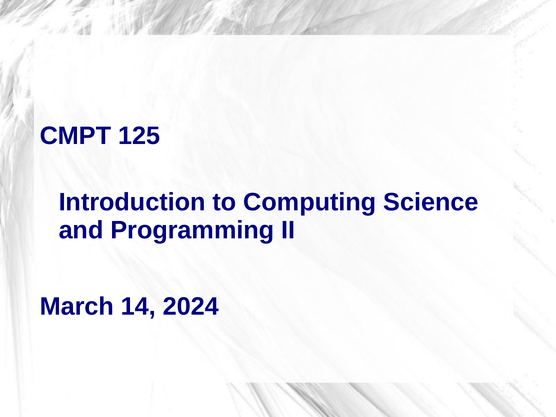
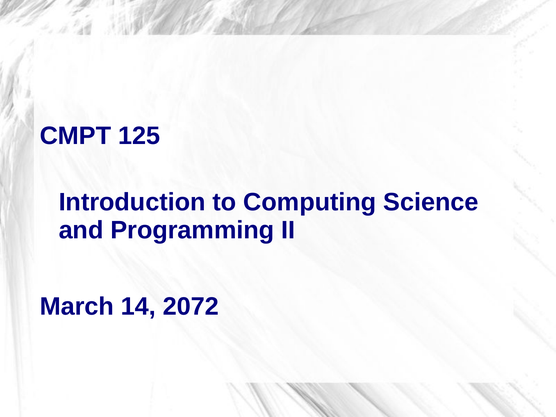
2024: 2024 -> 2072 (191, 307)
